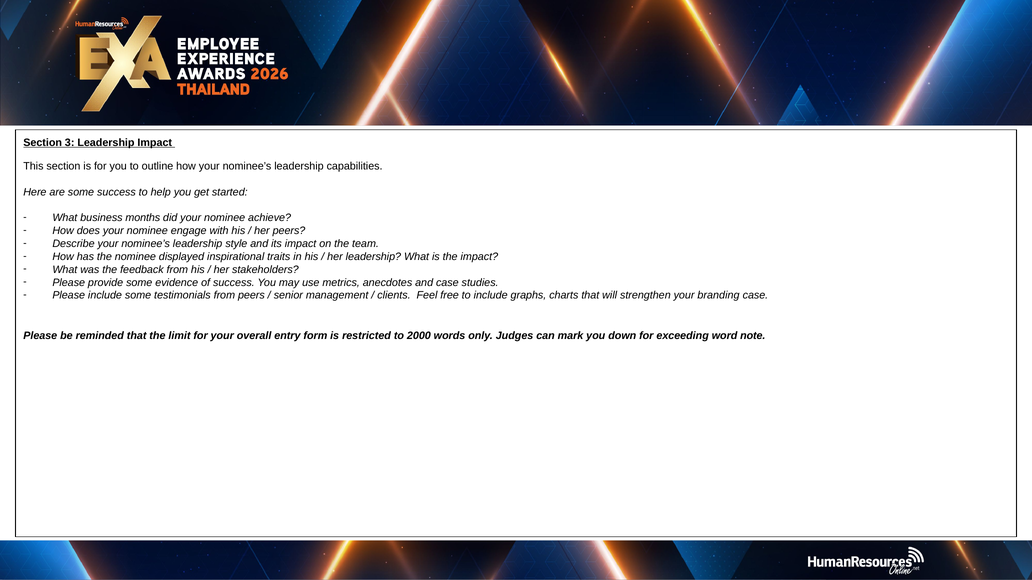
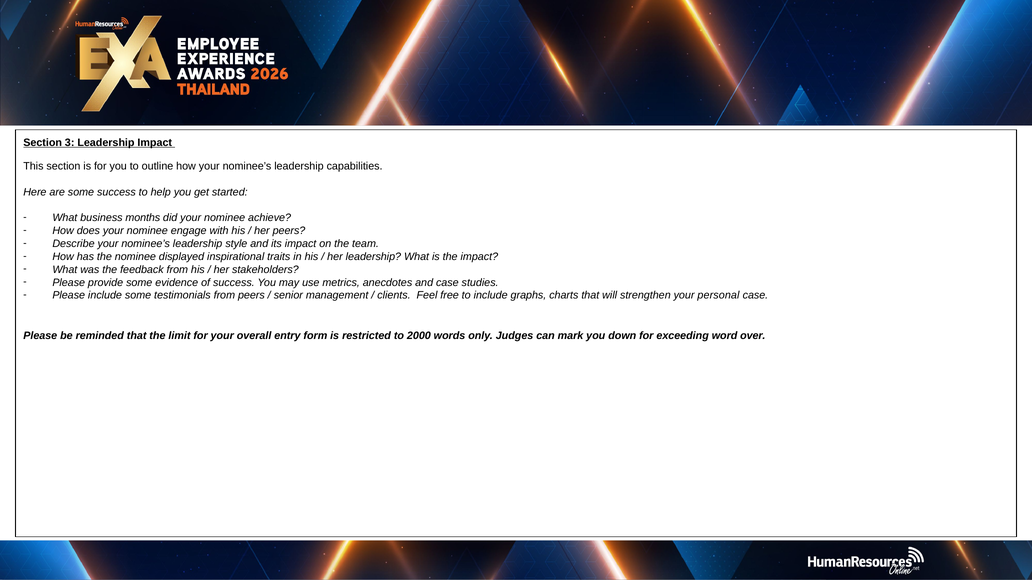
branding: branding -> personal (718, 296)
note: note -> over (753, 336)
